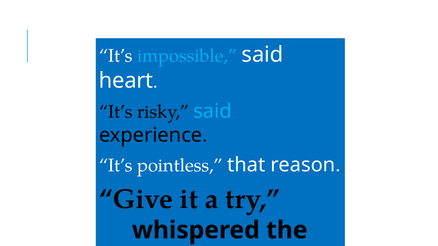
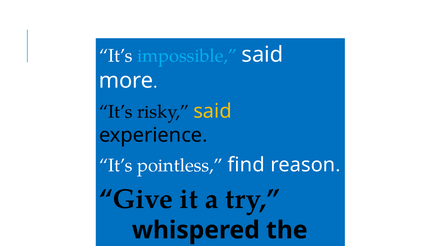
heart: heart -> more (126, 81)
said colour: light blue -> yellow (213, 111)
that: that -> find (246, 165)
